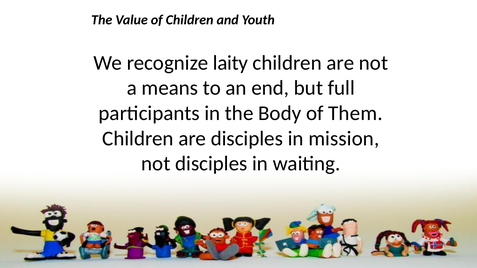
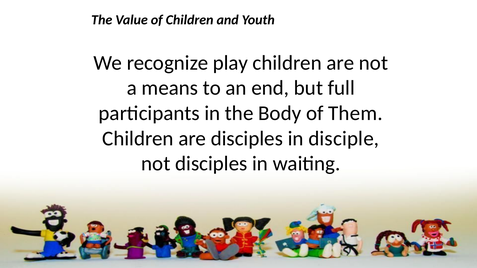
laity: laity -> play (230, 63)
mission: mission -> disciple (344, 139)
